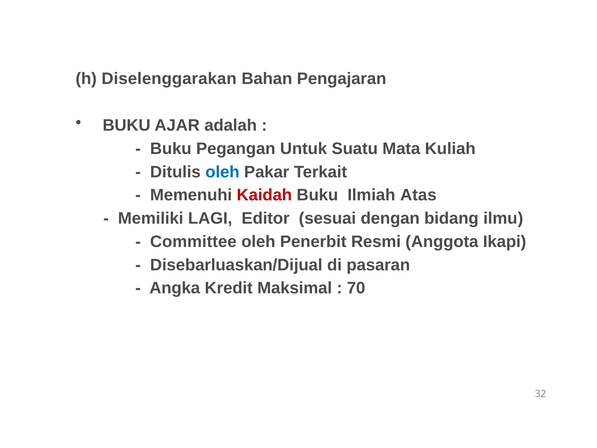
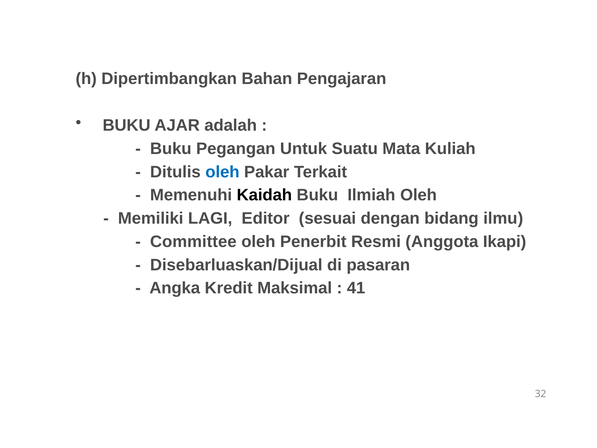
Diselenggarakan: Diselenggarakan -> Dipertimbangkan (169, 79)
Kaidah colour: red -> black (264, 195)
Ilmiah Atas: Atas -> Oleh (418, 195)
70: 70 -> 41 (356, 288)
